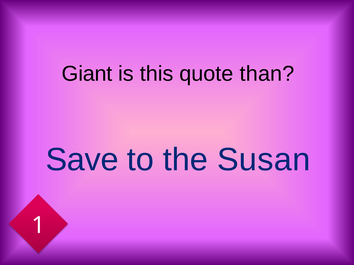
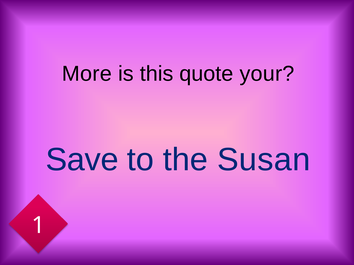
Giant: Giant -> More (87, 74)
than: than -> your (267, 74)
